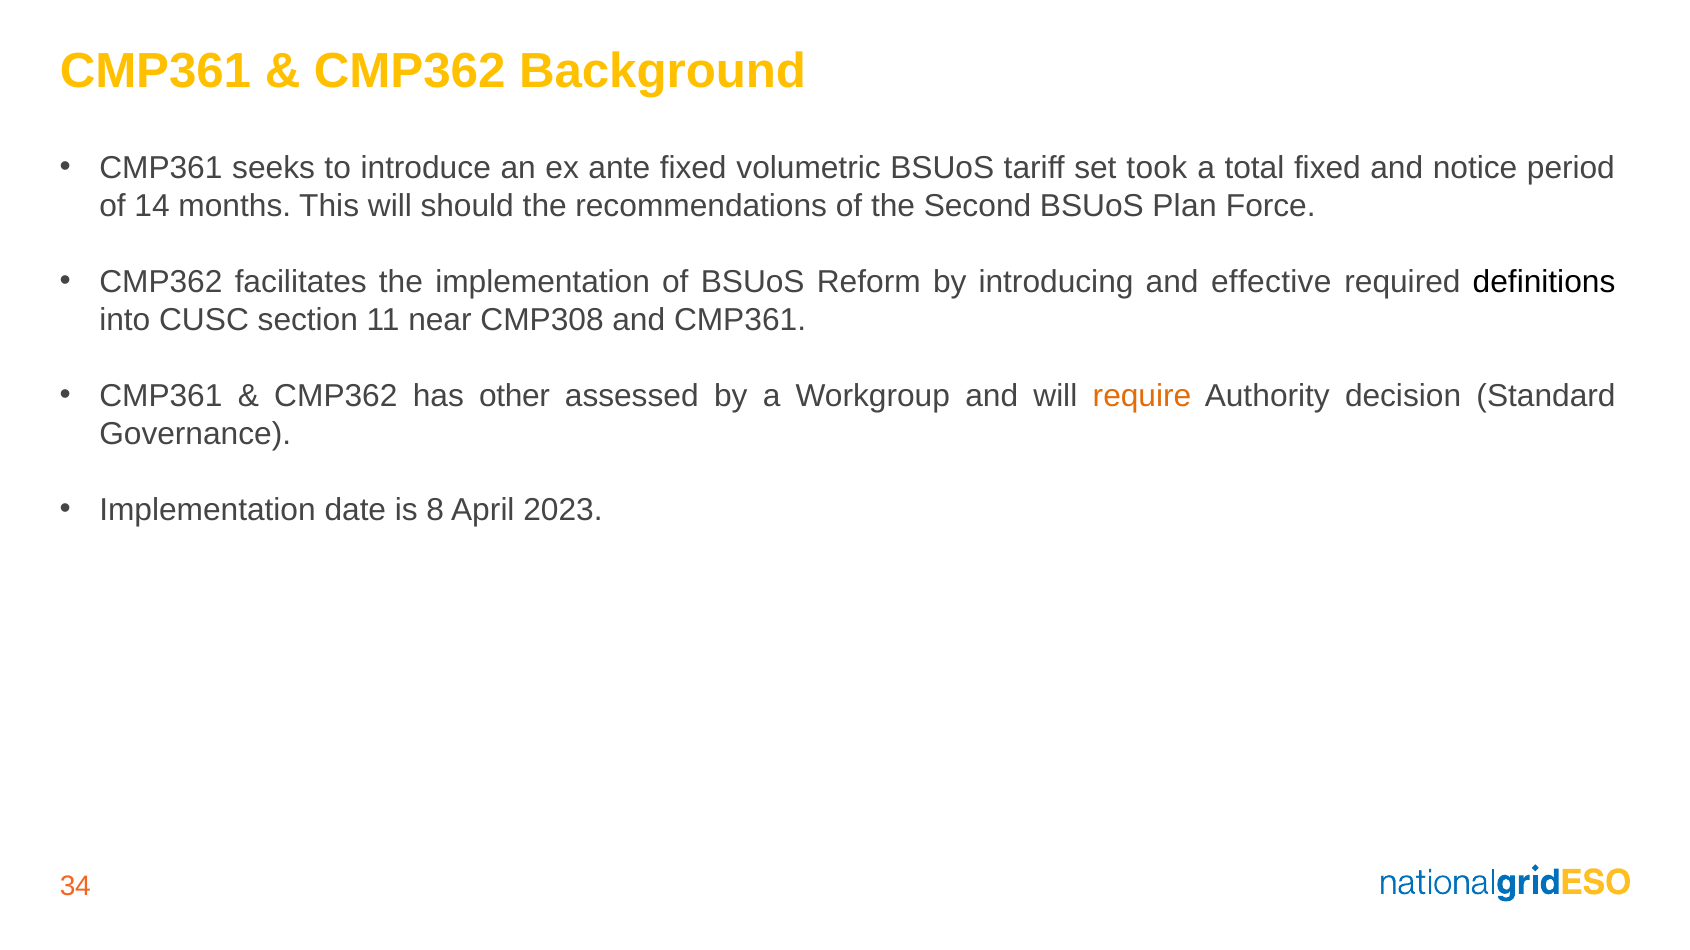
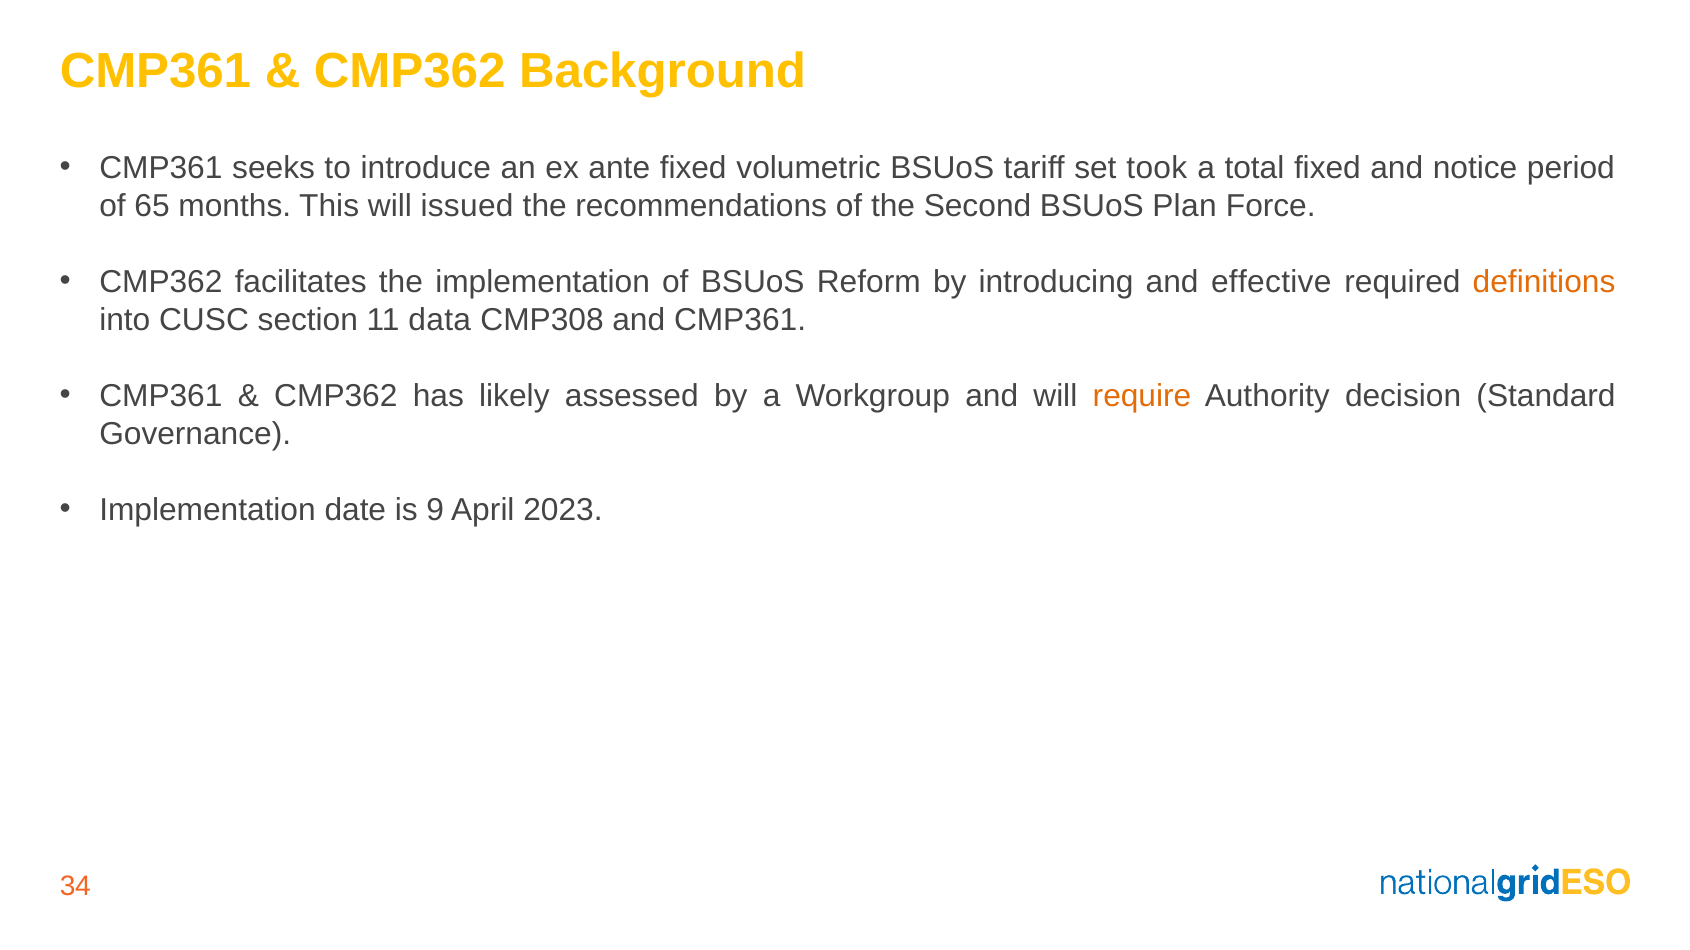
14: 14 -> 65 (152, 206)
should: should -> issued (467, 206)
definitions colour: black -> orange (1544, 282)
near: near -> data (440, 320)
other: other -> likely (514, 396)
8: 8 -> 9 (435, 511)
